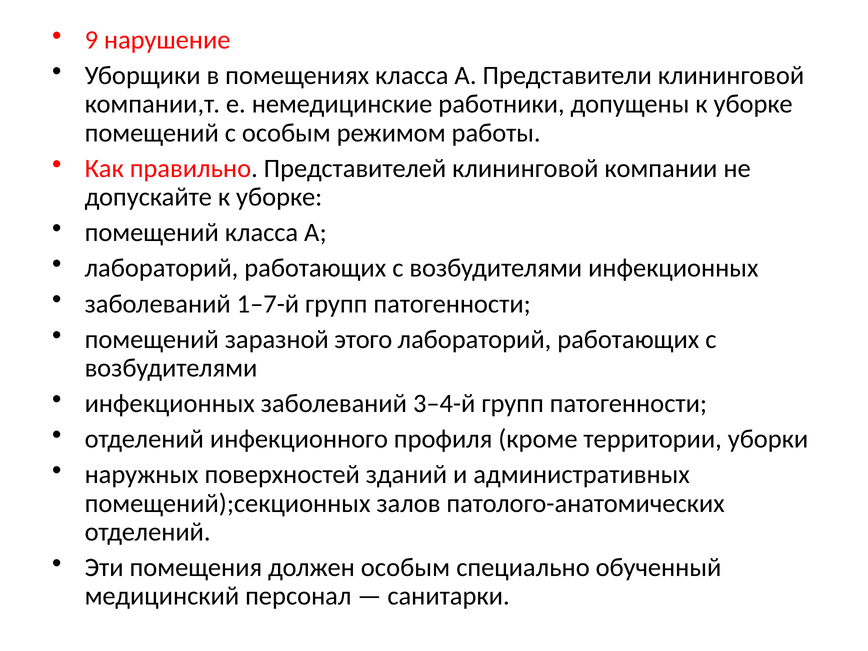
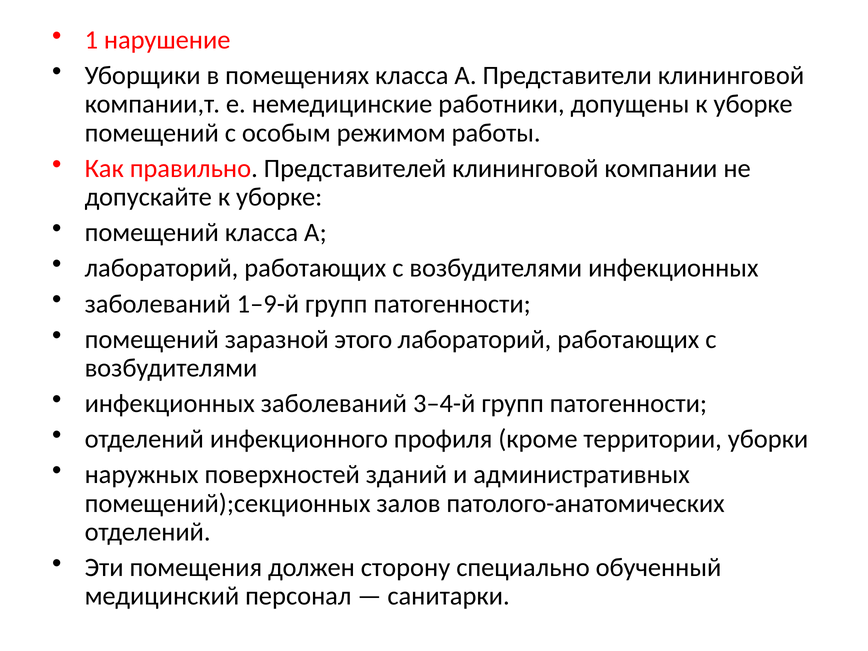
9: 9 -> 1 (91, 40)
1–7-й: 1–7-й -> 1–9-й (268, 304)
должен особым: особым -> сторону (406, 568)
